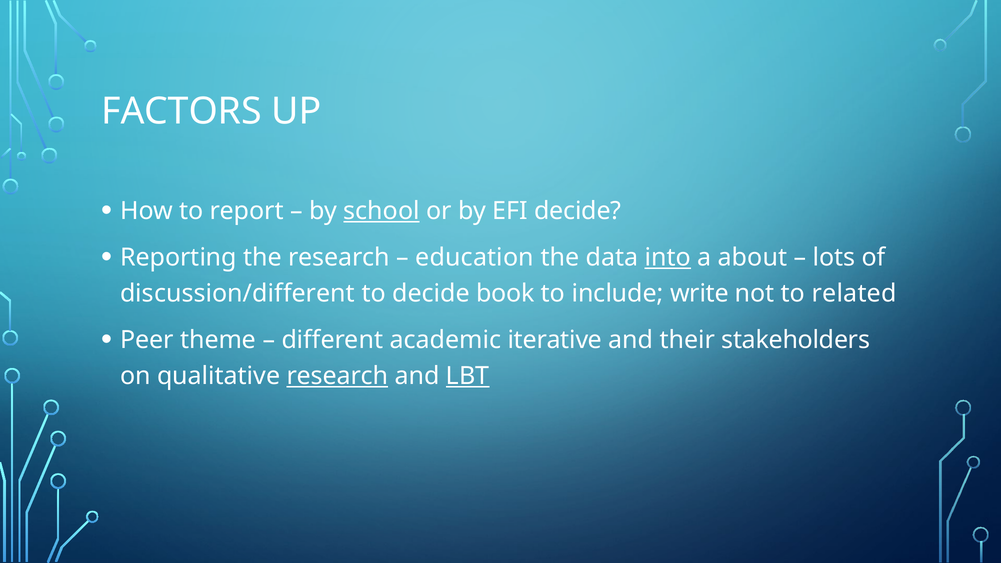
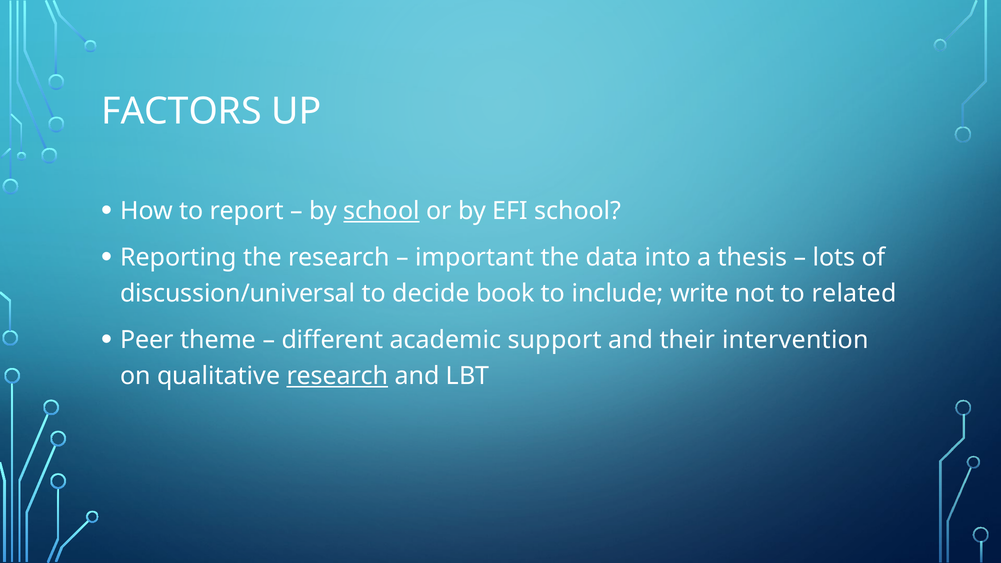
EFI decide: decide -> school (578, 211)
education: education -> important (475, 258)
into underline: present -> none (668, 258)
about: about -> thesis (752, 258)
discussion/different: discussion/different -> discussion/universal (238, 294)
iterative: iterative -> support (555, 340)
stakeholders: stakeholders -> intervention (795, 340)
LBT underline: present -> none (468, 376)
